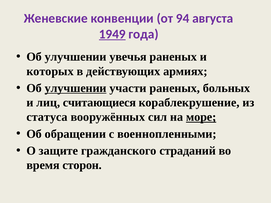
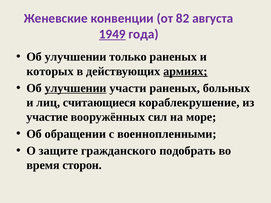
94: 94 -> 82 (183, 18)
увечья: увечья -> только (128, 57)
армиях underline: none -> present (185, 71)
статуса: статуса -> участие (47, 117)
море underline: present -> none (201, 117)
страданий: страданий -> подобрать (188, 151)
